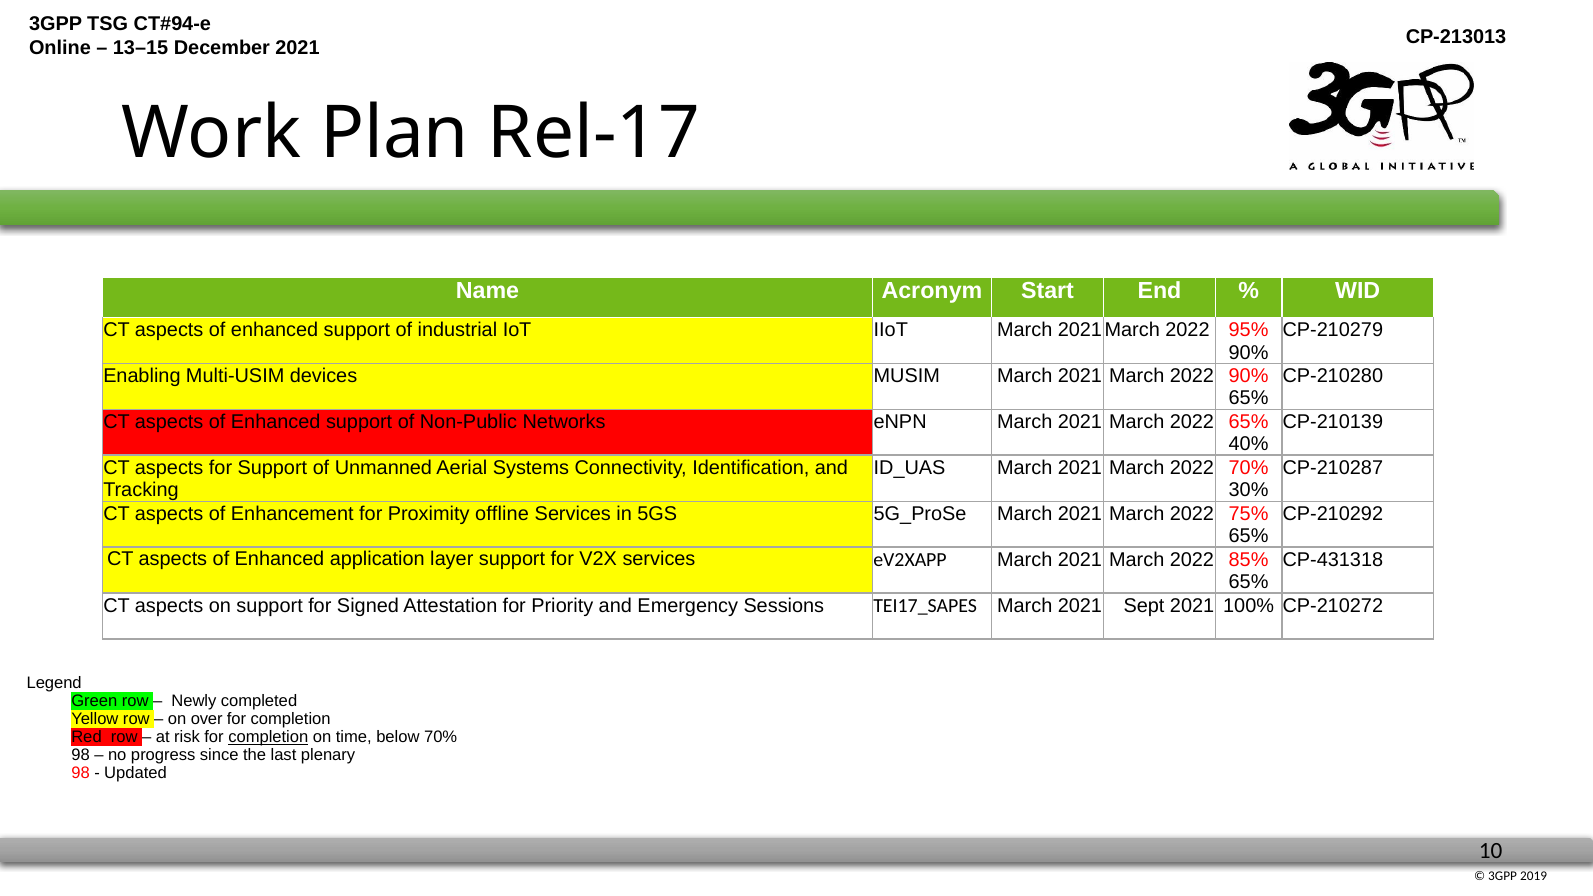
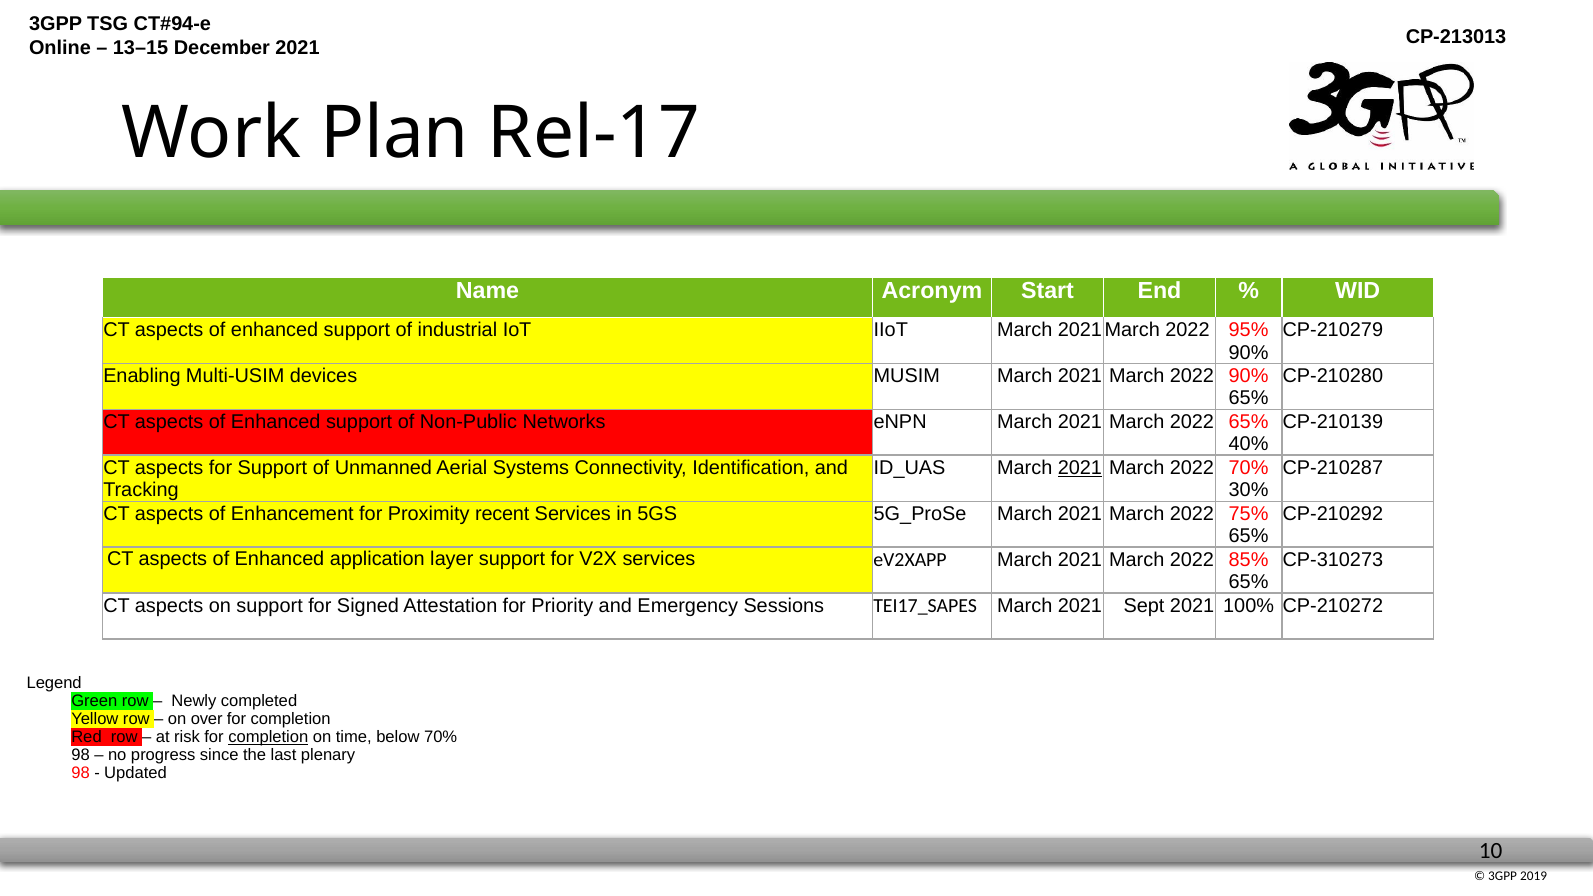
2021 underline: none -> present (1080, 468)
offline: offline -> recent (502, 514)
CP-431318: CP-431318 -> CP-310273 (1333, 559)
